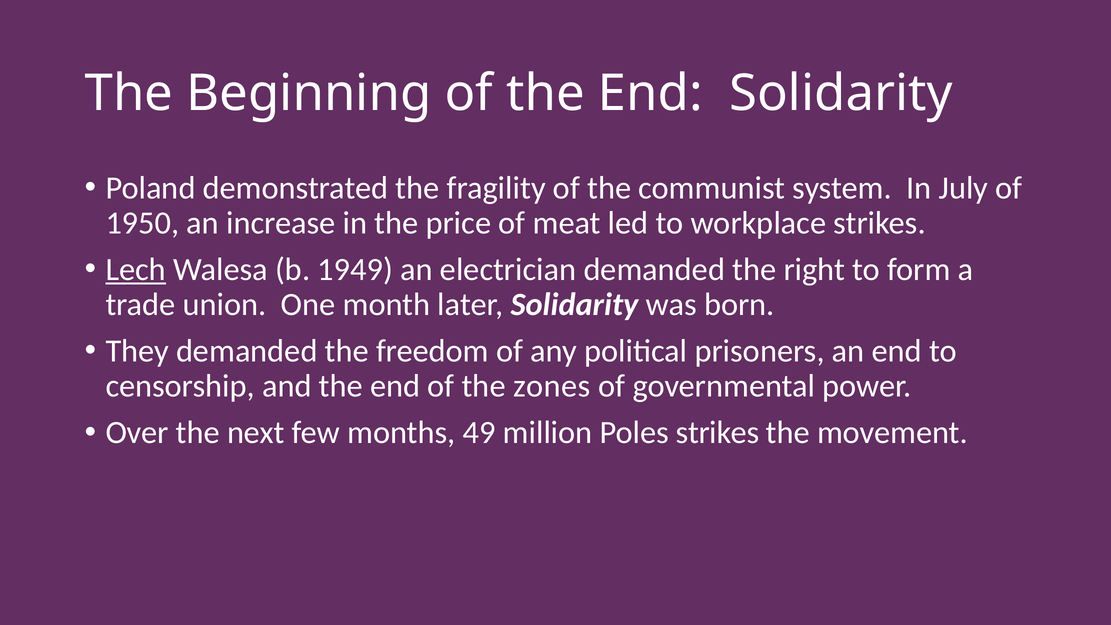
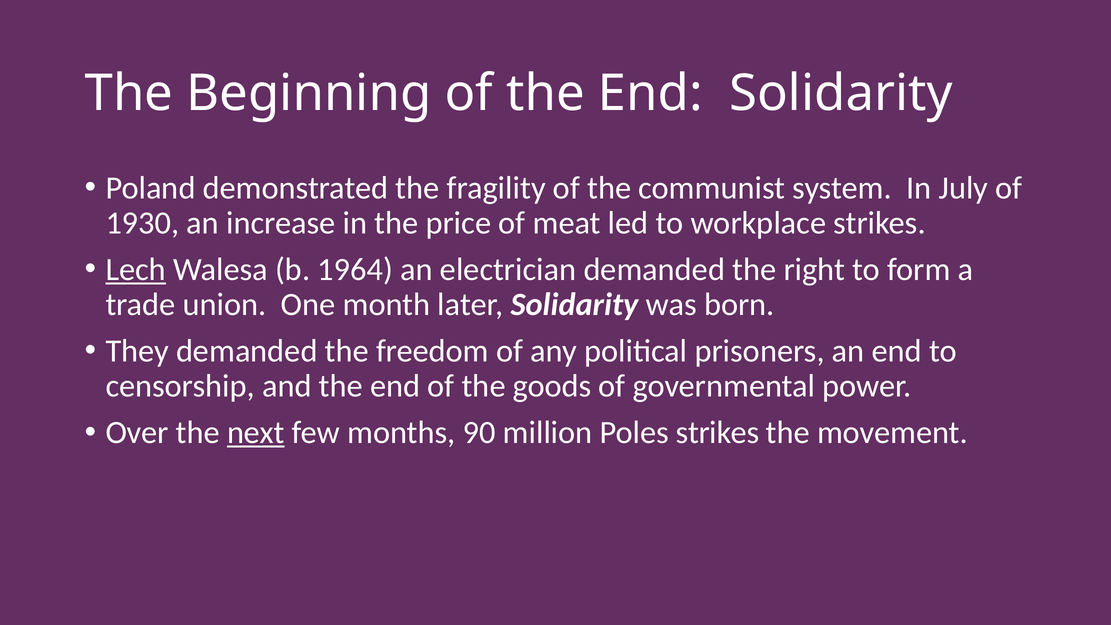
1950: 1950 -> 1930 (142, 223)
1949: 1949 -> 1964 (355, 269)
zones: zones -> goods (552, 386)
next underline: none -> present (256, 433)
49: 49 -> 90 (479, 433)
